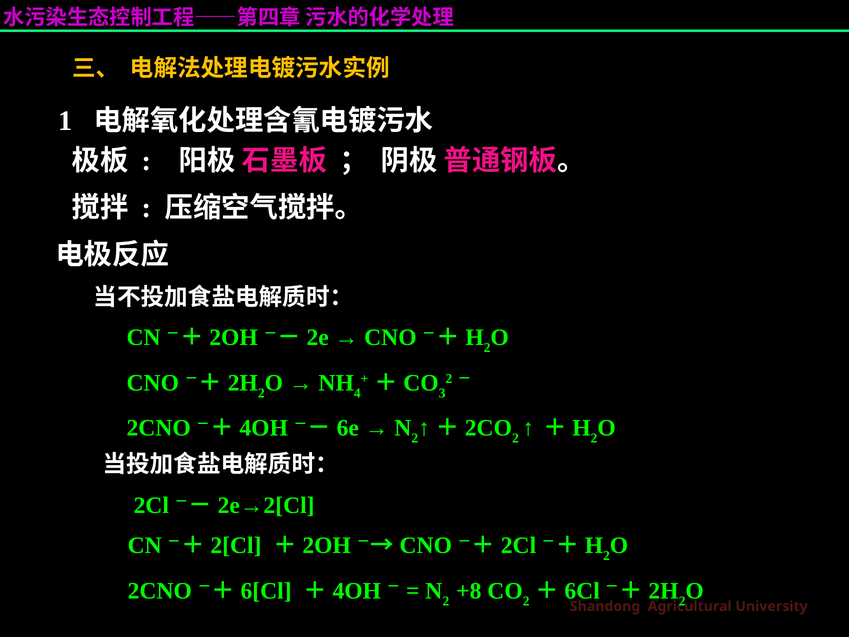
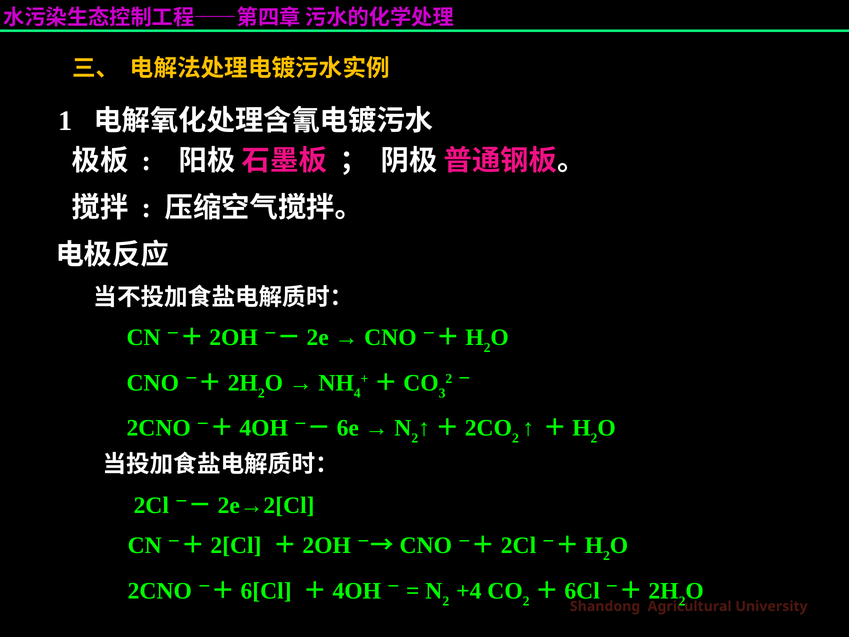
+8: +8 -> +4 (469, 591)
